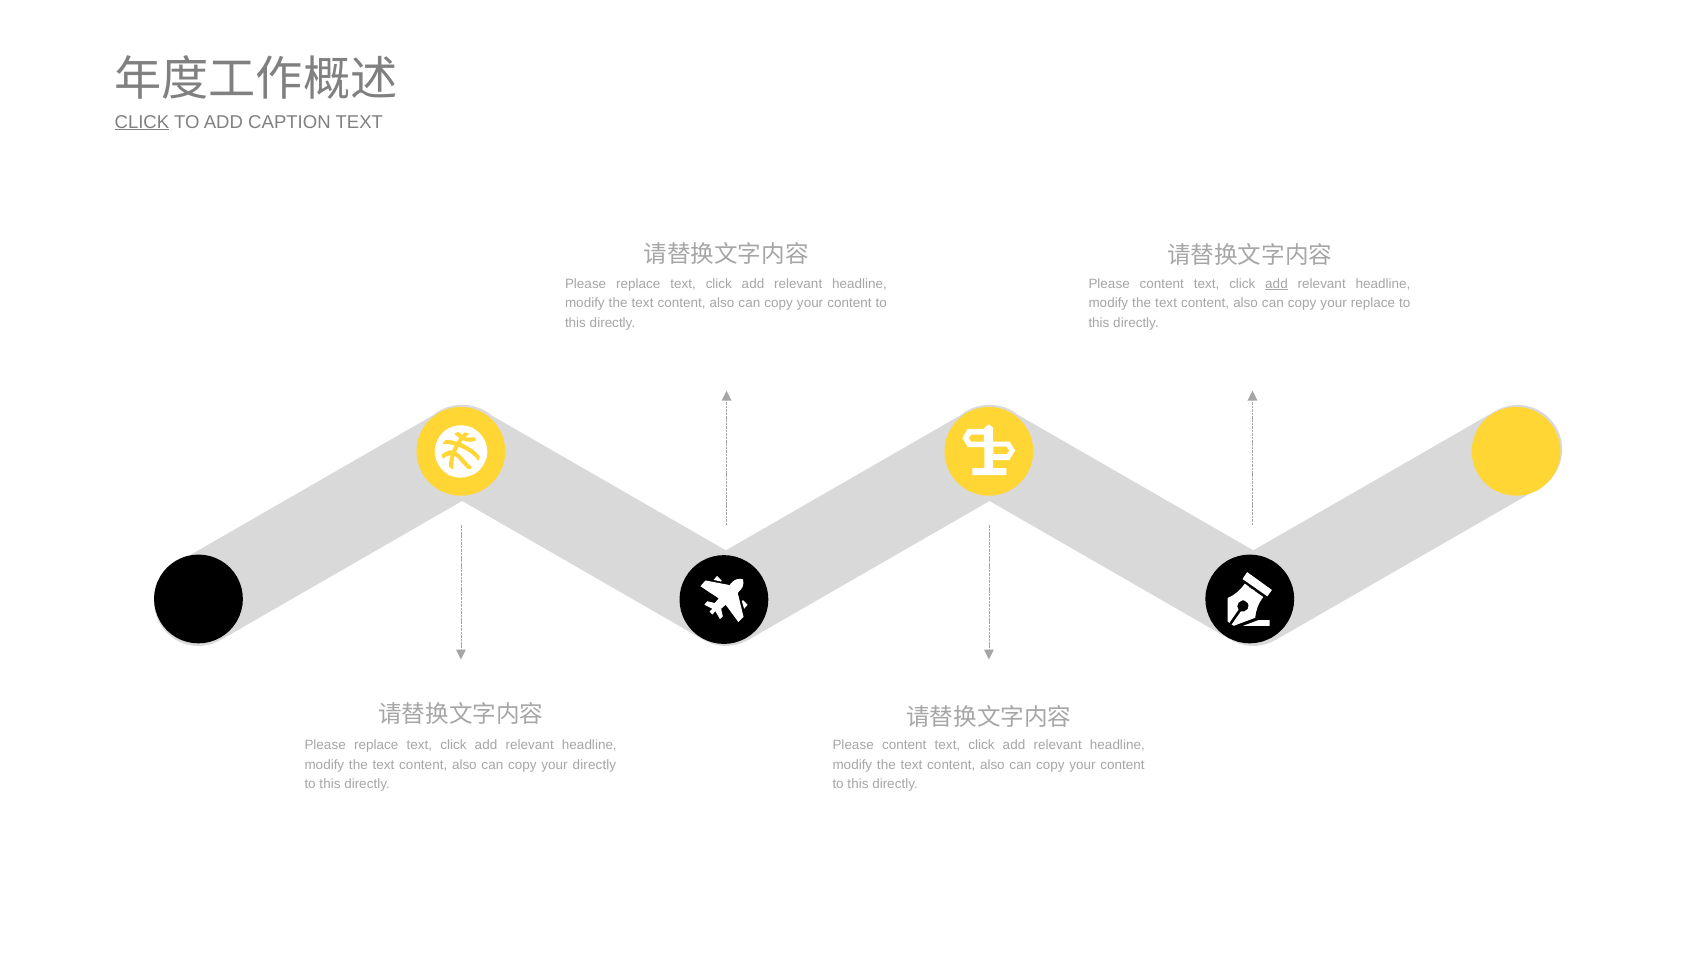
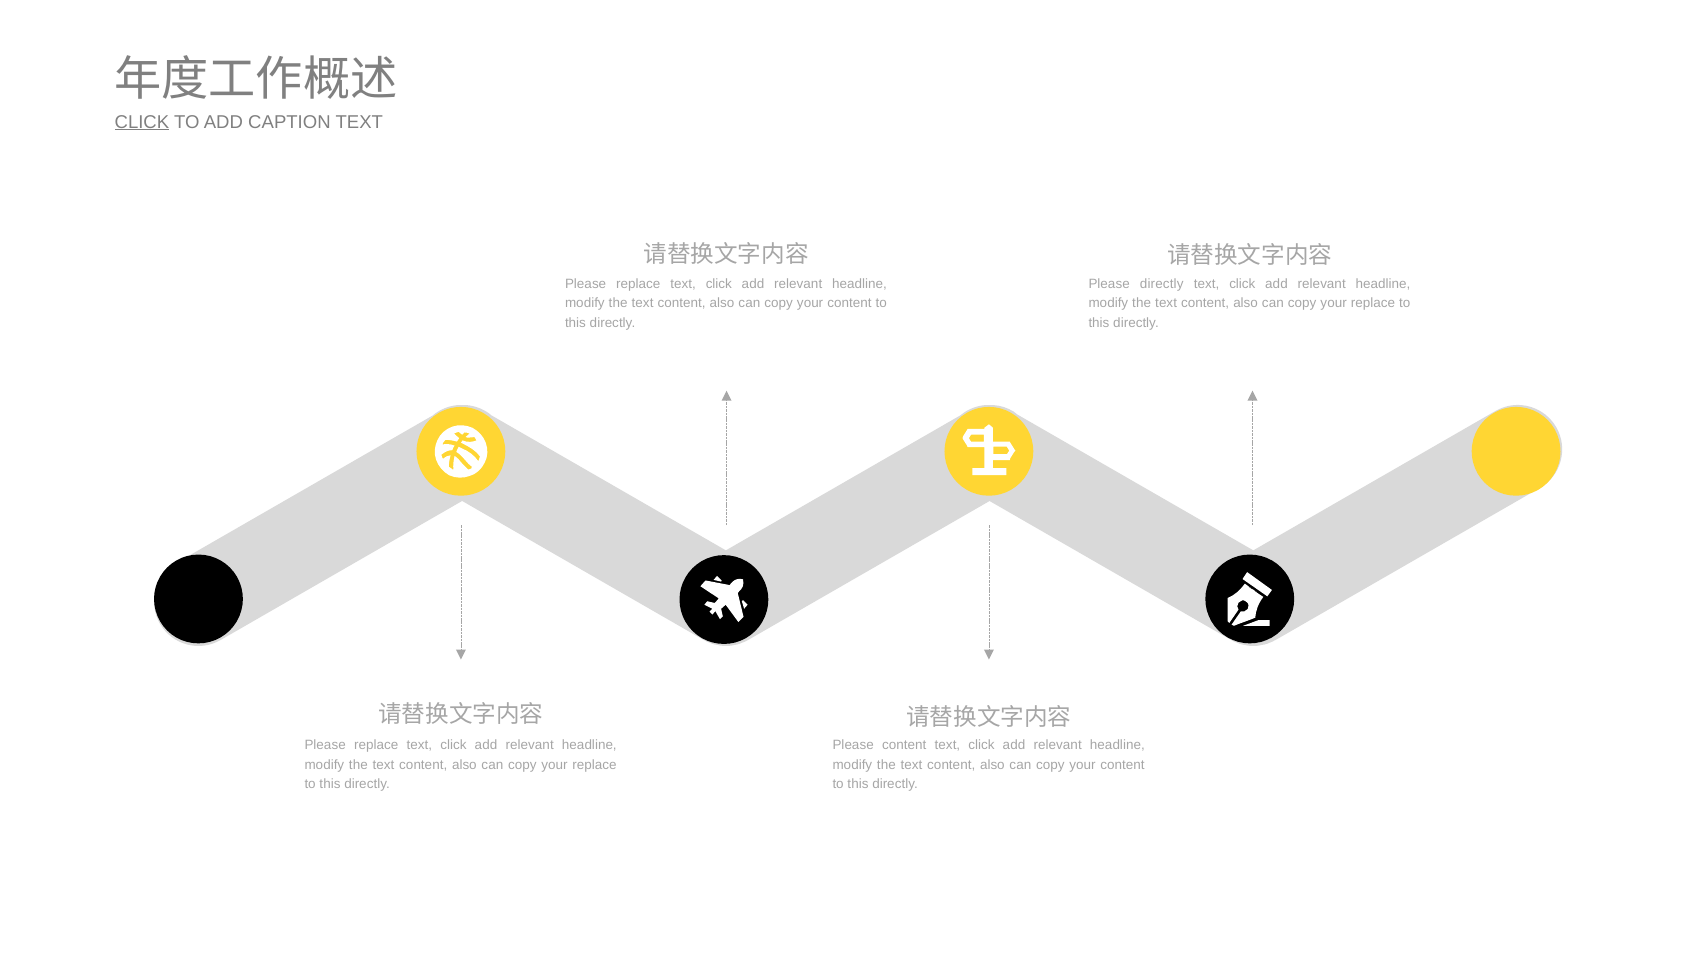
content: content -> directly (1162, 284)
add underline: present -> none (1276, 284)
directly: directly -> replace (594, 764)
